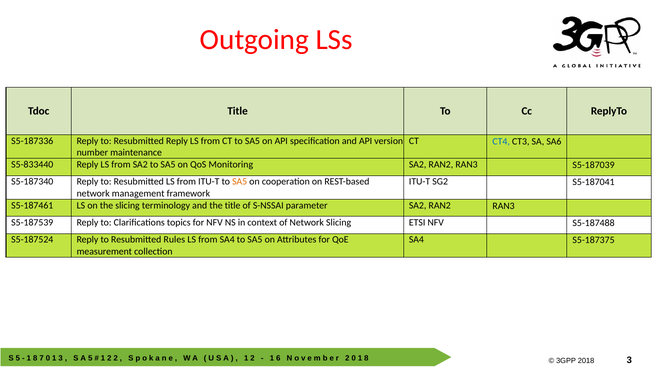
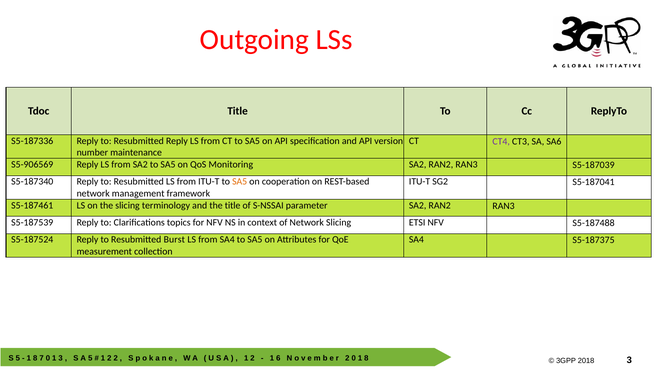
CT4 colour: blue -> purple (501, 142)
S5-833440: S5-833440 -> S5-906569 (32, 165)
Rules: Rules -> Burst (174, 240)
